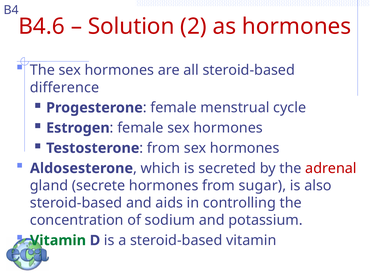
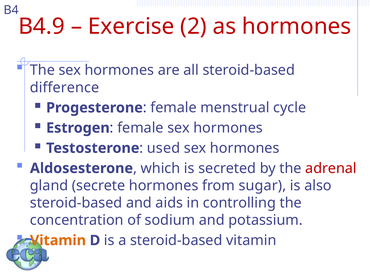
B4.6: B4.6 -> B4.9 (42, 26)
Solution: Solution -> Exercise (131, 26)
from: from -> used (164, 148)
Vitamin colour: green -> orange (58, 240)
